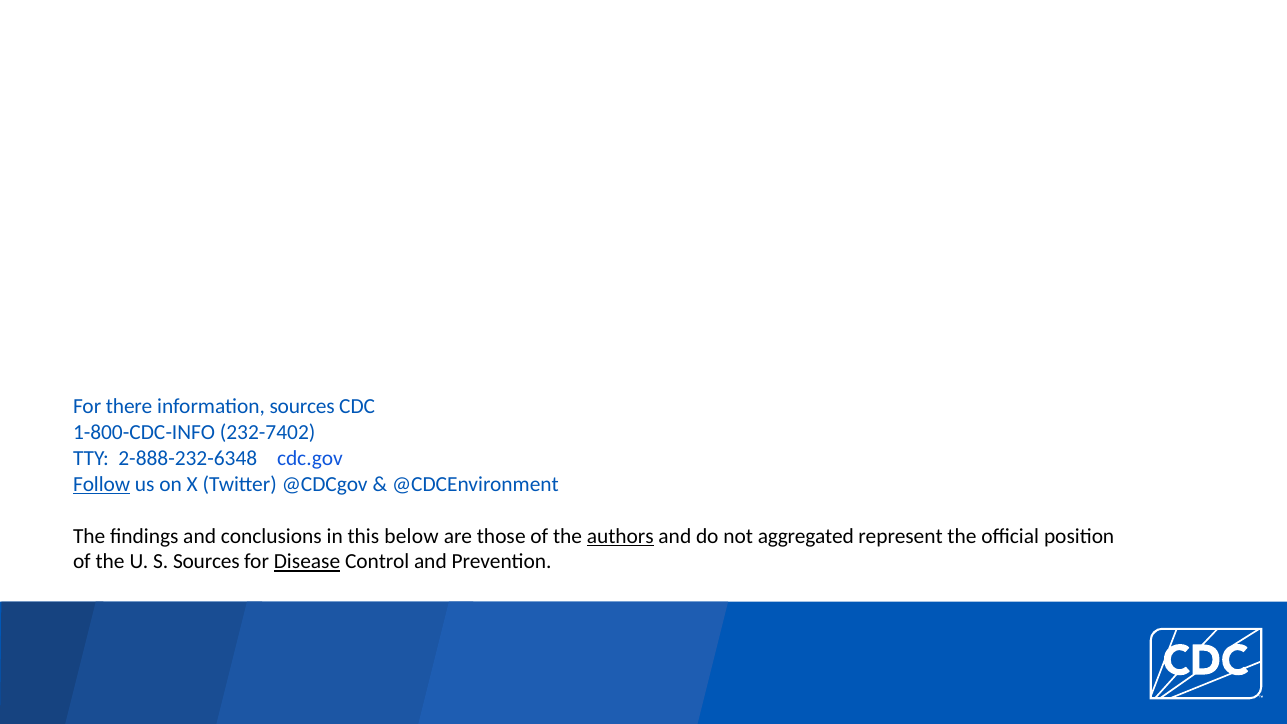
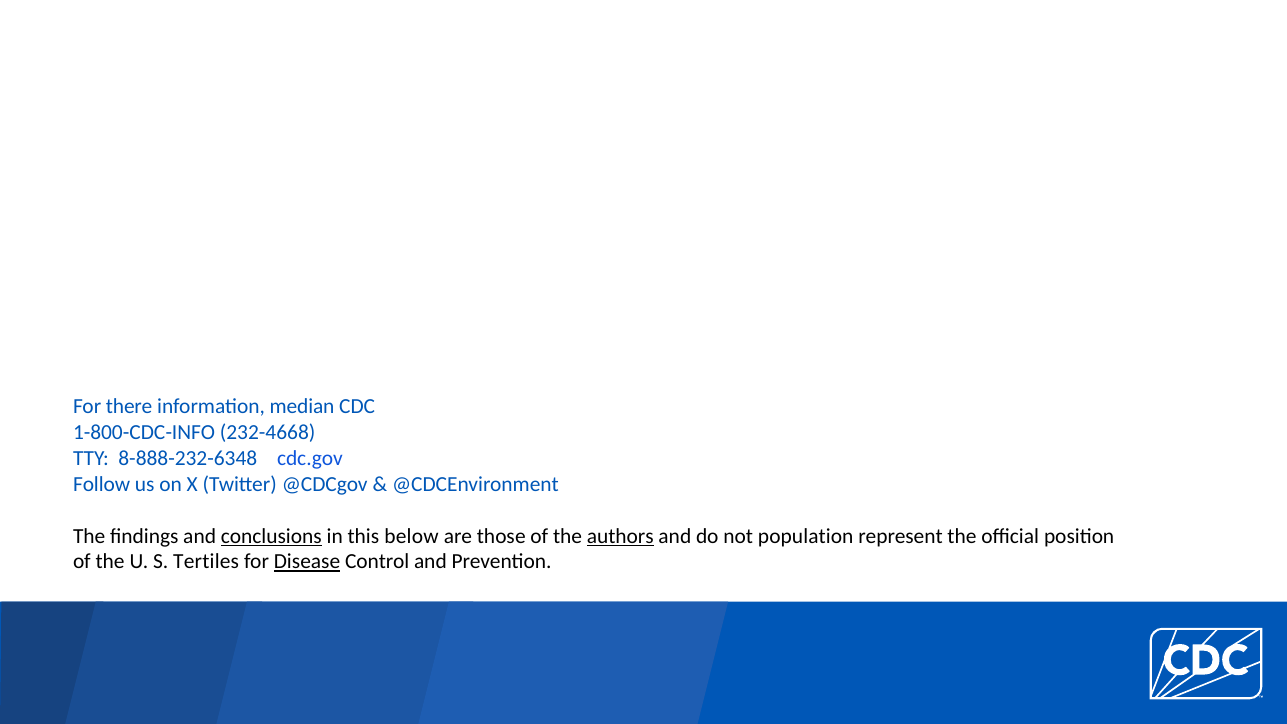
information sources: sources -> median (302, 407)
232-7402: 232-7402 -> 232-4668 (268, 433)
2-888-232-6348: 2-888-232-6348 -> 8-888-232-6348 (188, 458)
Follow underline: present -> none (102, 484)
conclusions underline: none -> present (271, 536)
aggregated: aggregated -> population (806, 536)
S Sources: Sources -> Tertiles (206, 562)
